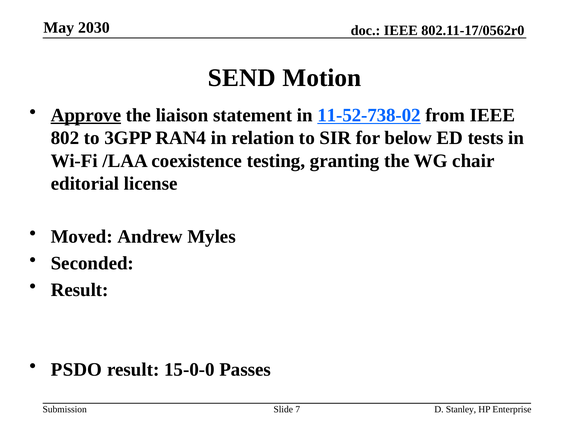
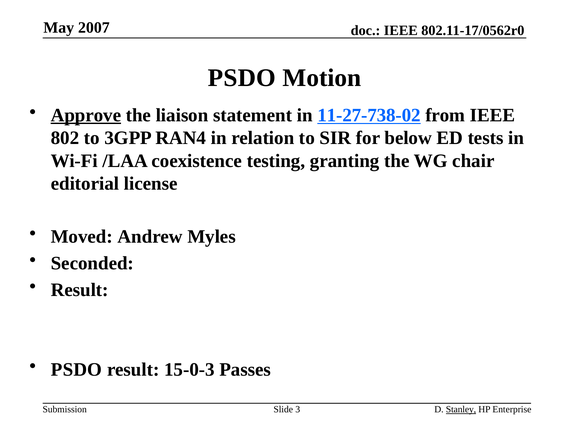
2030: 2030 -> 2007 (94, 28)
SEND: SEND -> PSDO (242, 78)
11-52-738-02: 11-52-738-02 -> 11-27-738-02 (369, 115)
15-0-0: 15-0-0 -> 15-0-3 (189, 369)
7: 7 -> 3 (298, 409)
Stanley underline: none -> present (461, 409)
